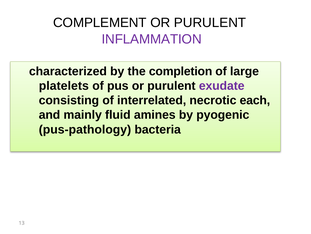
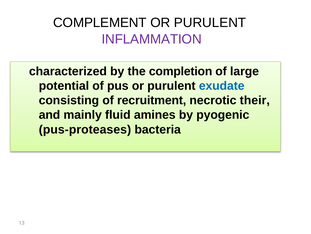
platelets: platelets -> potential (64, 86)
exudate colour: purple -> blue (222, 86)
interrelated: interrelated -> recruitment (152, 100)
each: each -> their (255, 100)
pus-pathology: pus-pathology -> pus-proteases (85, 129)
